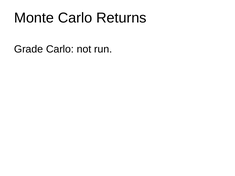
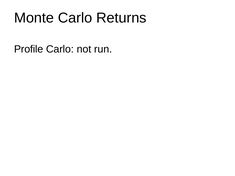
Grade: Grade -> Profile (29, 49)
